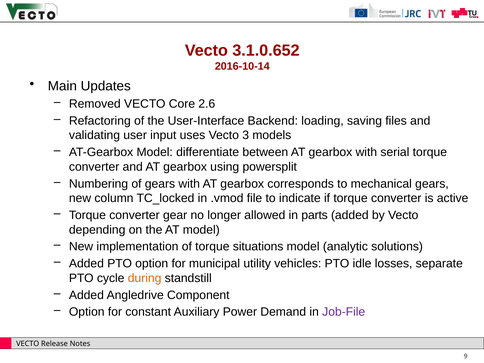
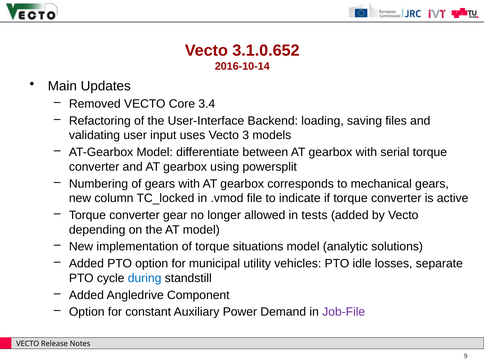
2.6: 2.6 -> 3.4 (207, 104)
parts: parts -> tests (314, 215)
during colour: orange -> blue (145, 278)
